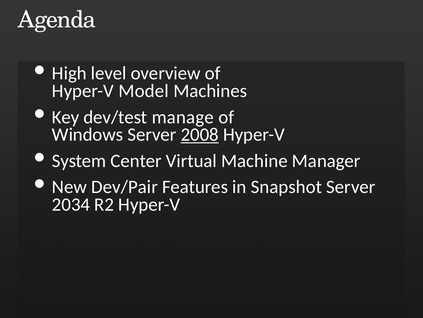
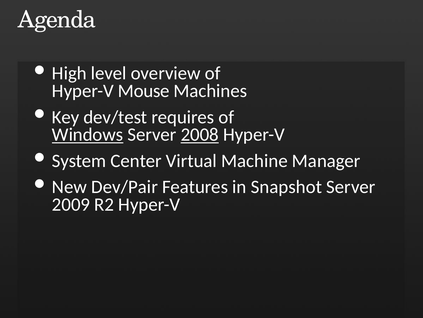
Model: Model -> Mouse (144, 91)
manage: manage -> requires (183, 117)
Windows underline: none -> present (88, 134)
2034: 2034 -> 2009 (71, 204)
